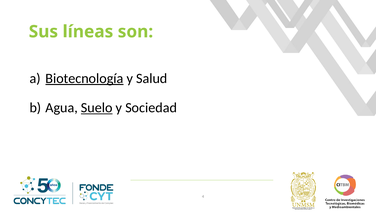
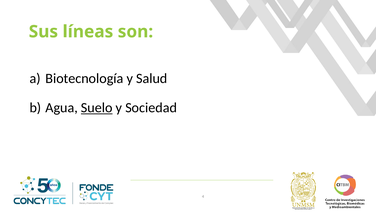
Biotecnología underline: present -> none (84, 78)
